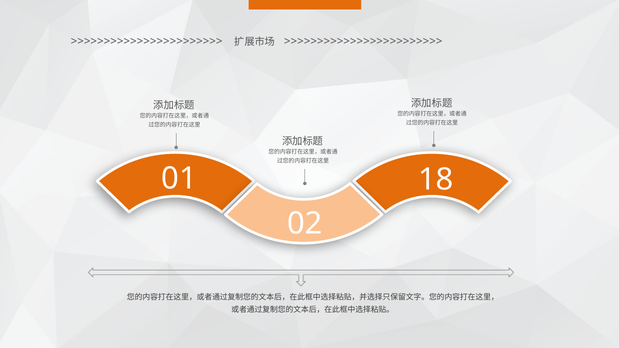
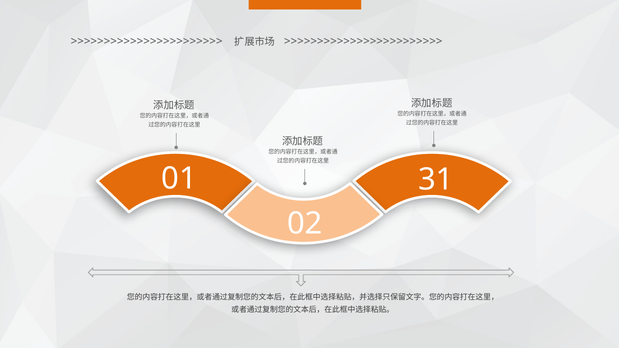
18: 18 -> 31 (436, 180)
